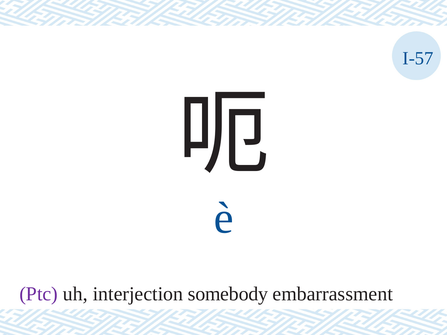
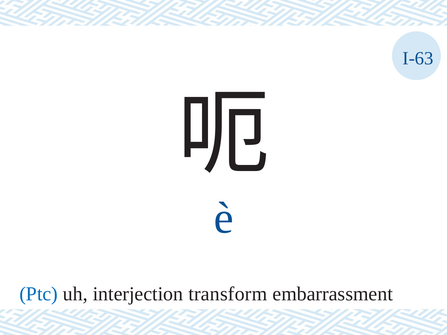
I-57: I-57 -> I-63 (418, 59)
Ptc colour: purple -> blue (39, 294)
somebody: somebody -> transform (228, 294)
